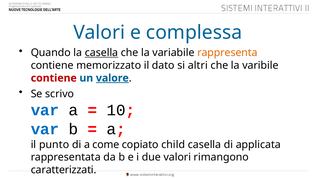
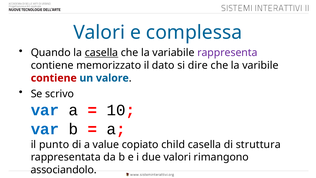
rappresenta colour: orange -> purple (227, 53)
altri: altri -> dire (198, 65)
valore underline: present -> none (112, 78)
come: come -> value (106, 144)
applicata: applicata -> struttura (258, 144)
caratterizzati: caratterizzati -> associandolo (64, 170)
